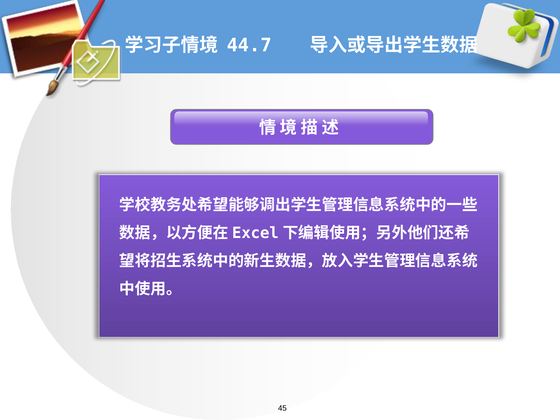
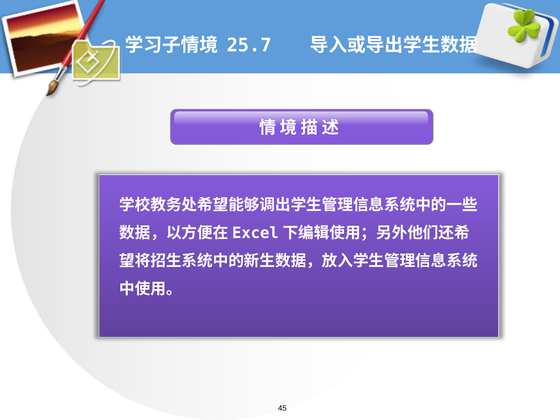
44.7: 44.7 -> 25.7 (249, 45)
